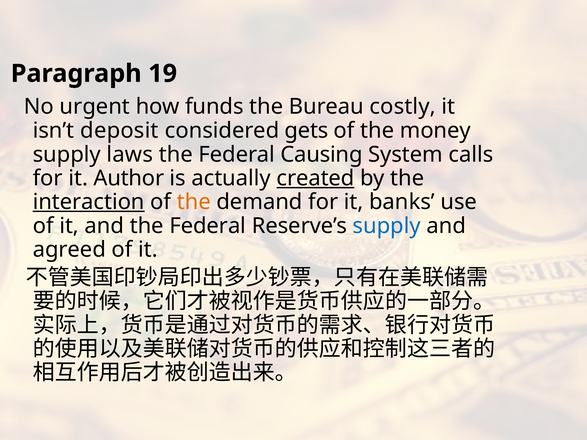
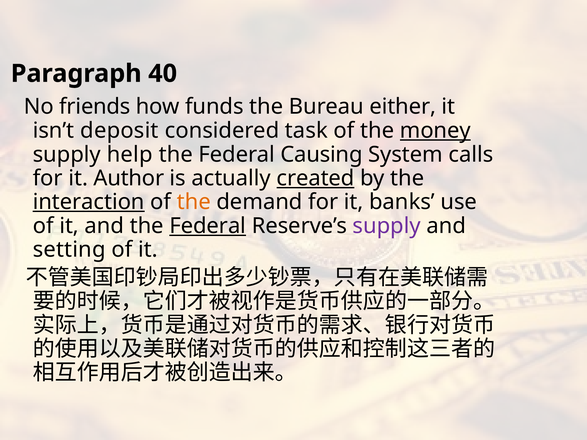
19: 19 -> 40 (163, 74)
urgent: urgent -> friends (95, 107)
costly: costly -> either (403, 107)
gets: gets -> task (306, 131)
money underline: none -> present (435, 131)
laws: laws -> help (130, 155)
Federal underline: none -> present (208, 226)
supply colour: blue -> purple (387, 226)
agreed: agreed -> setting (69, 250)
